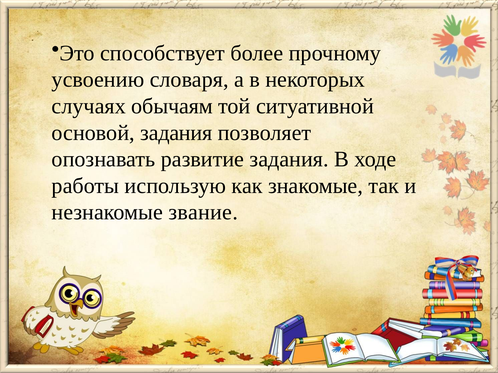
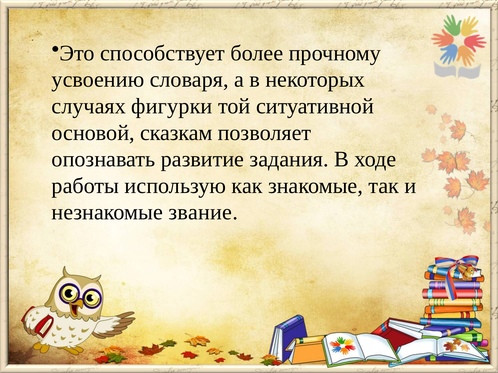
обычаям: обычаям -> фигурки (172, 106)
основой задания: задания -> сказкам (176, 133)
